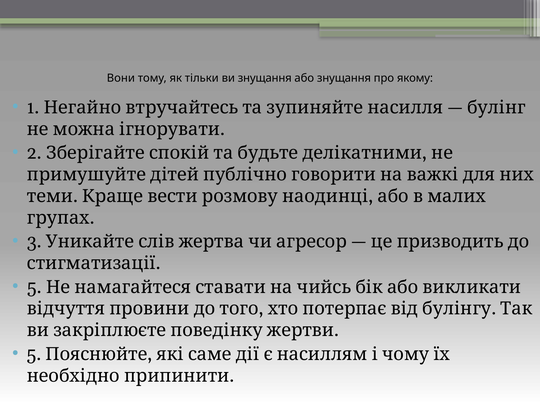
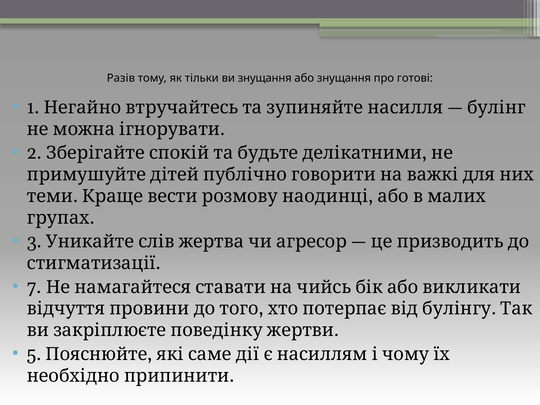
Вони: Вони -> Разів (121, 78)
якому: якому -> готові (415, 78)
5: 5 -> 7 (34, 287)
